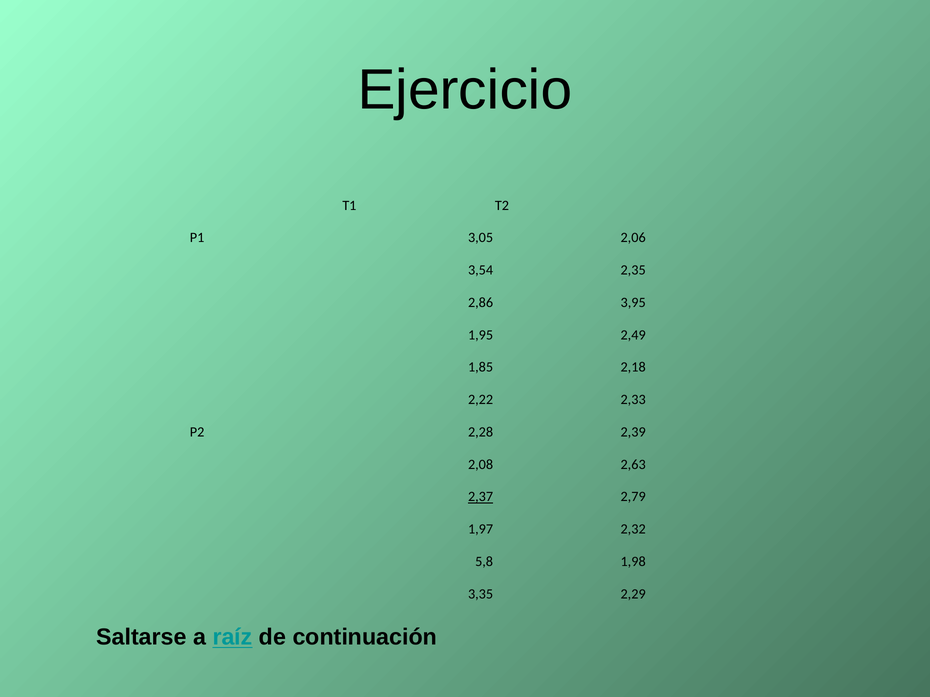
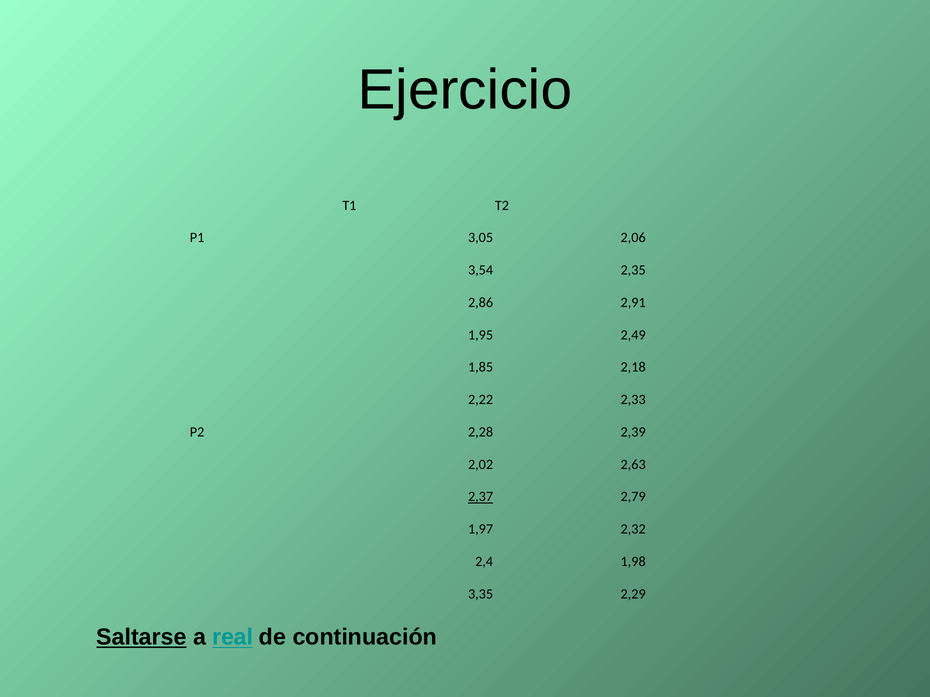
3,95: 3,95 -> 2,91 (633, 303)
2,08: 2,08 -> 2,02 (481, 465)
5,8: 5,8 -> 2,4 (484, 562)
Saltarse underline: none -> present (142, 638)
raíz: raíz -> real (233, 638)
